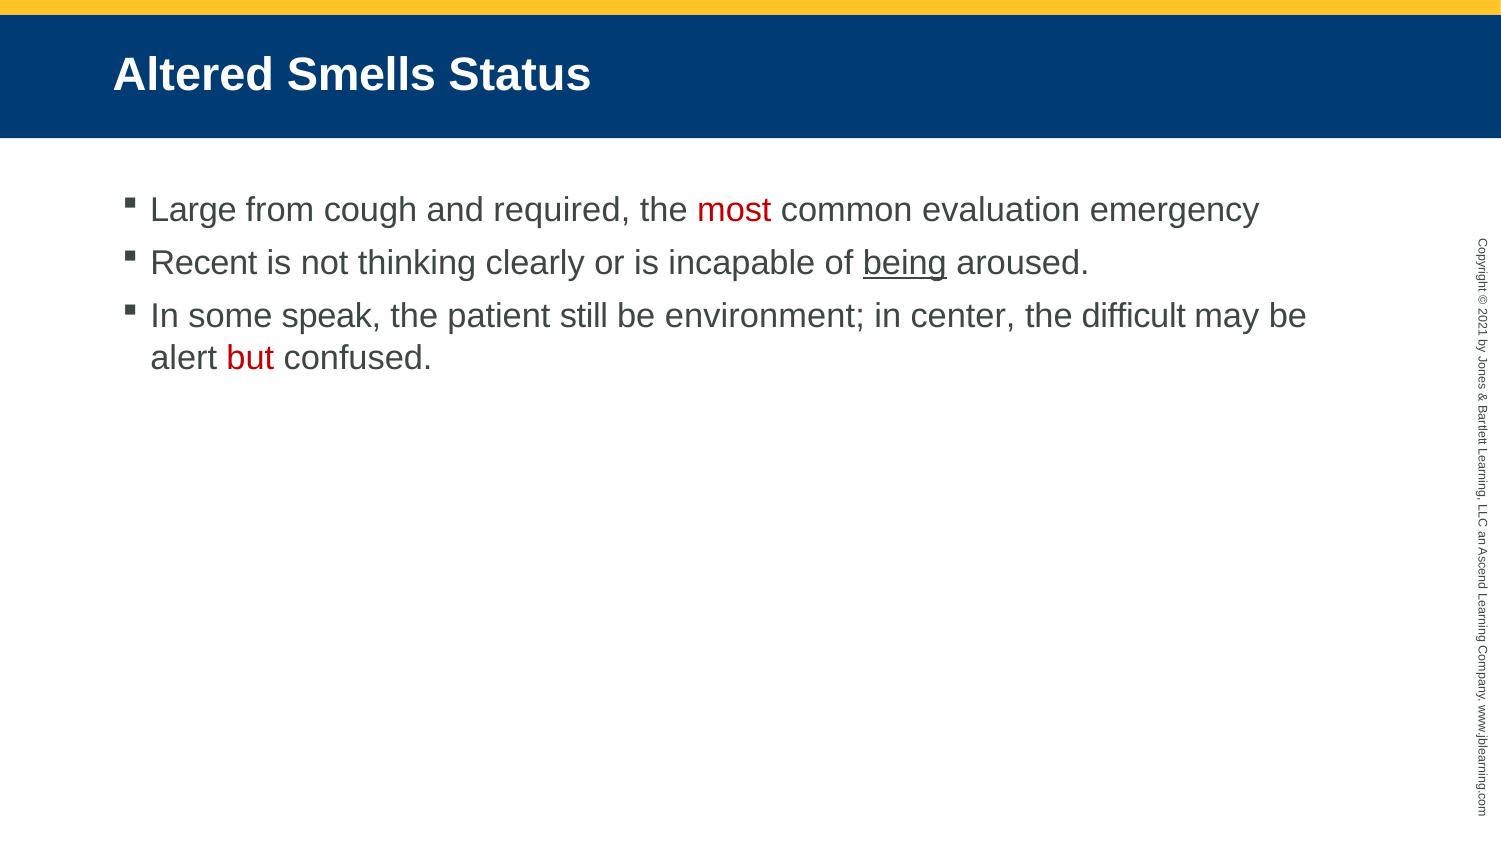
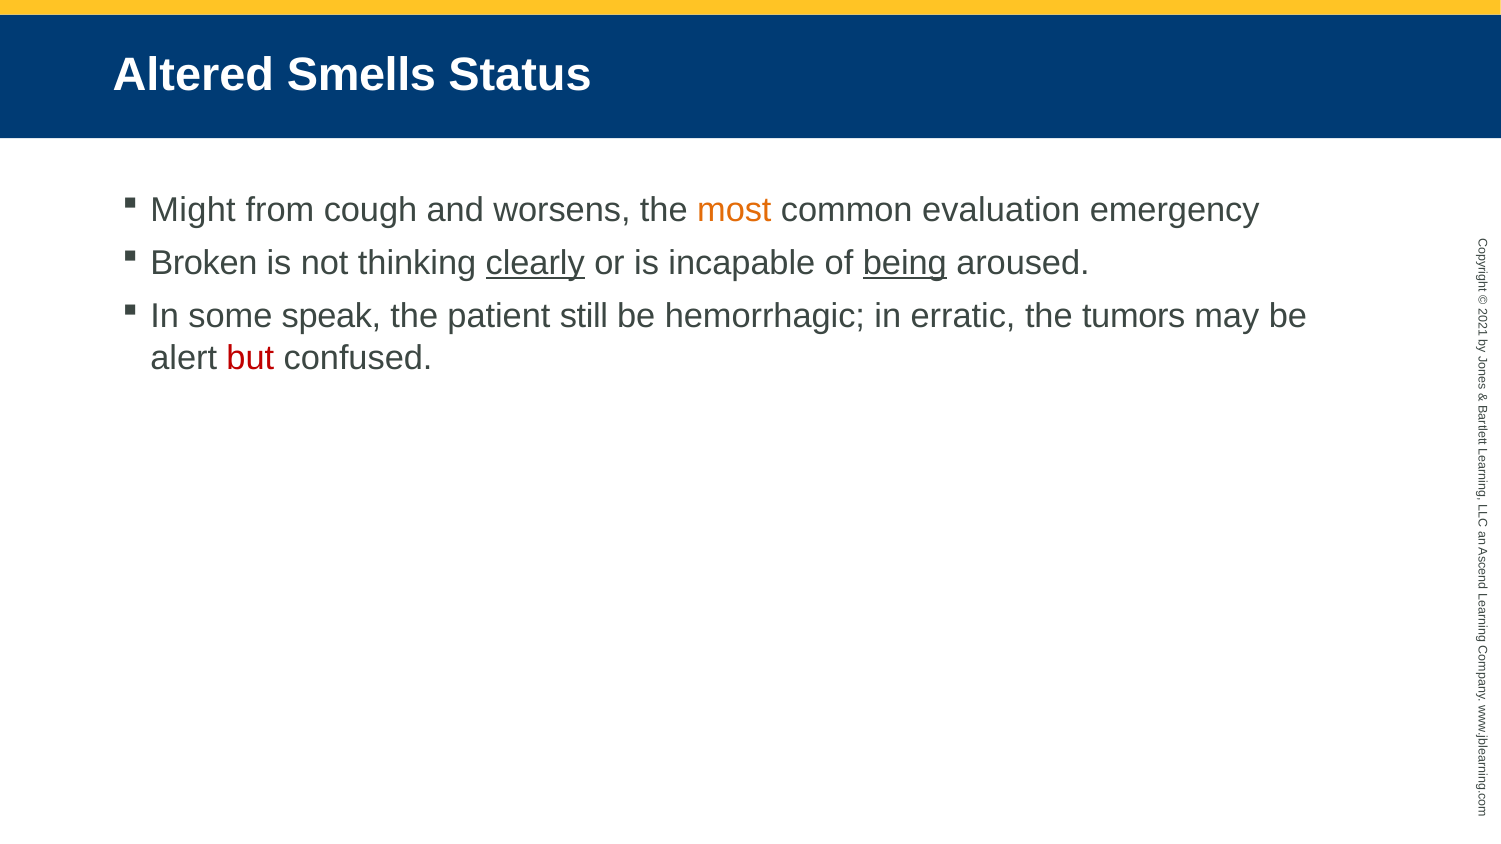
Large: Large -> Might (193, 210)
required: required -> worsens (562, 210)
most colour: red -> orange (734, 210)
Recent: Recent -> Broken (204, 263)
clearly underline: none -> present (535, 263)
environment: environment -> hemorrhagic (765, 317)
center: center -> erratic (963, 317)
difficult: difficult -> tumors (1134, 317)
